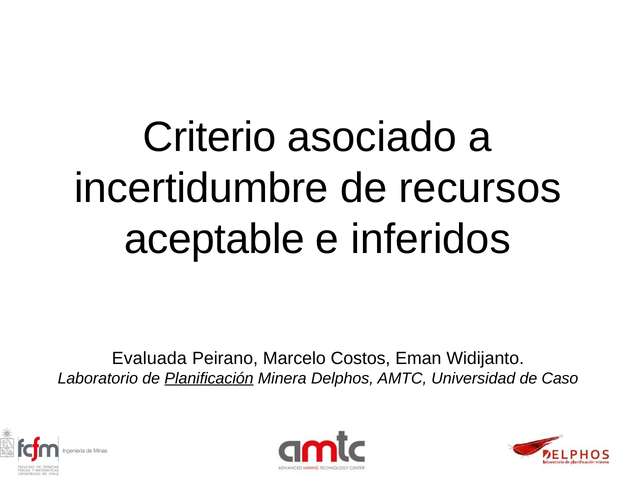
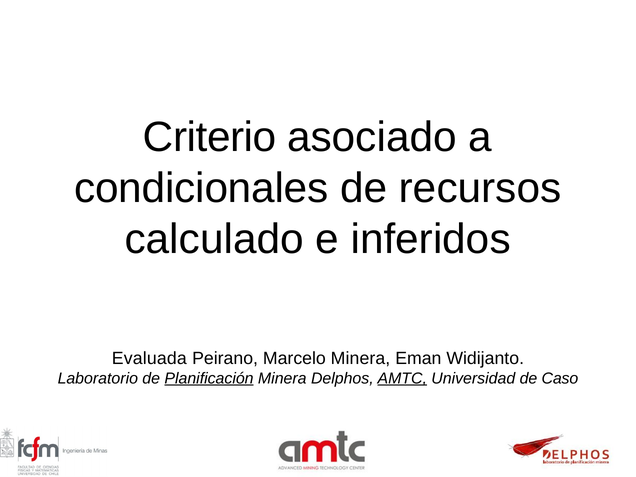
incertidumbre: incertidumbre -> condicionales (201, 188)
aceptable: aceptable -> calculado (214, 239)
Marcelo Costos: Costos -> Minera (360, 358)
AMTC underline: none -> present (402, 378)
